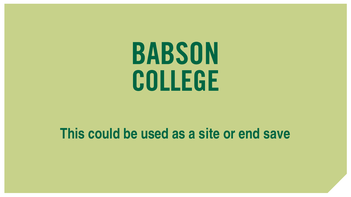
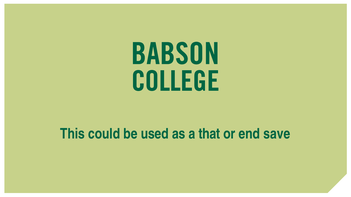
site: site -> that (209, 134)
